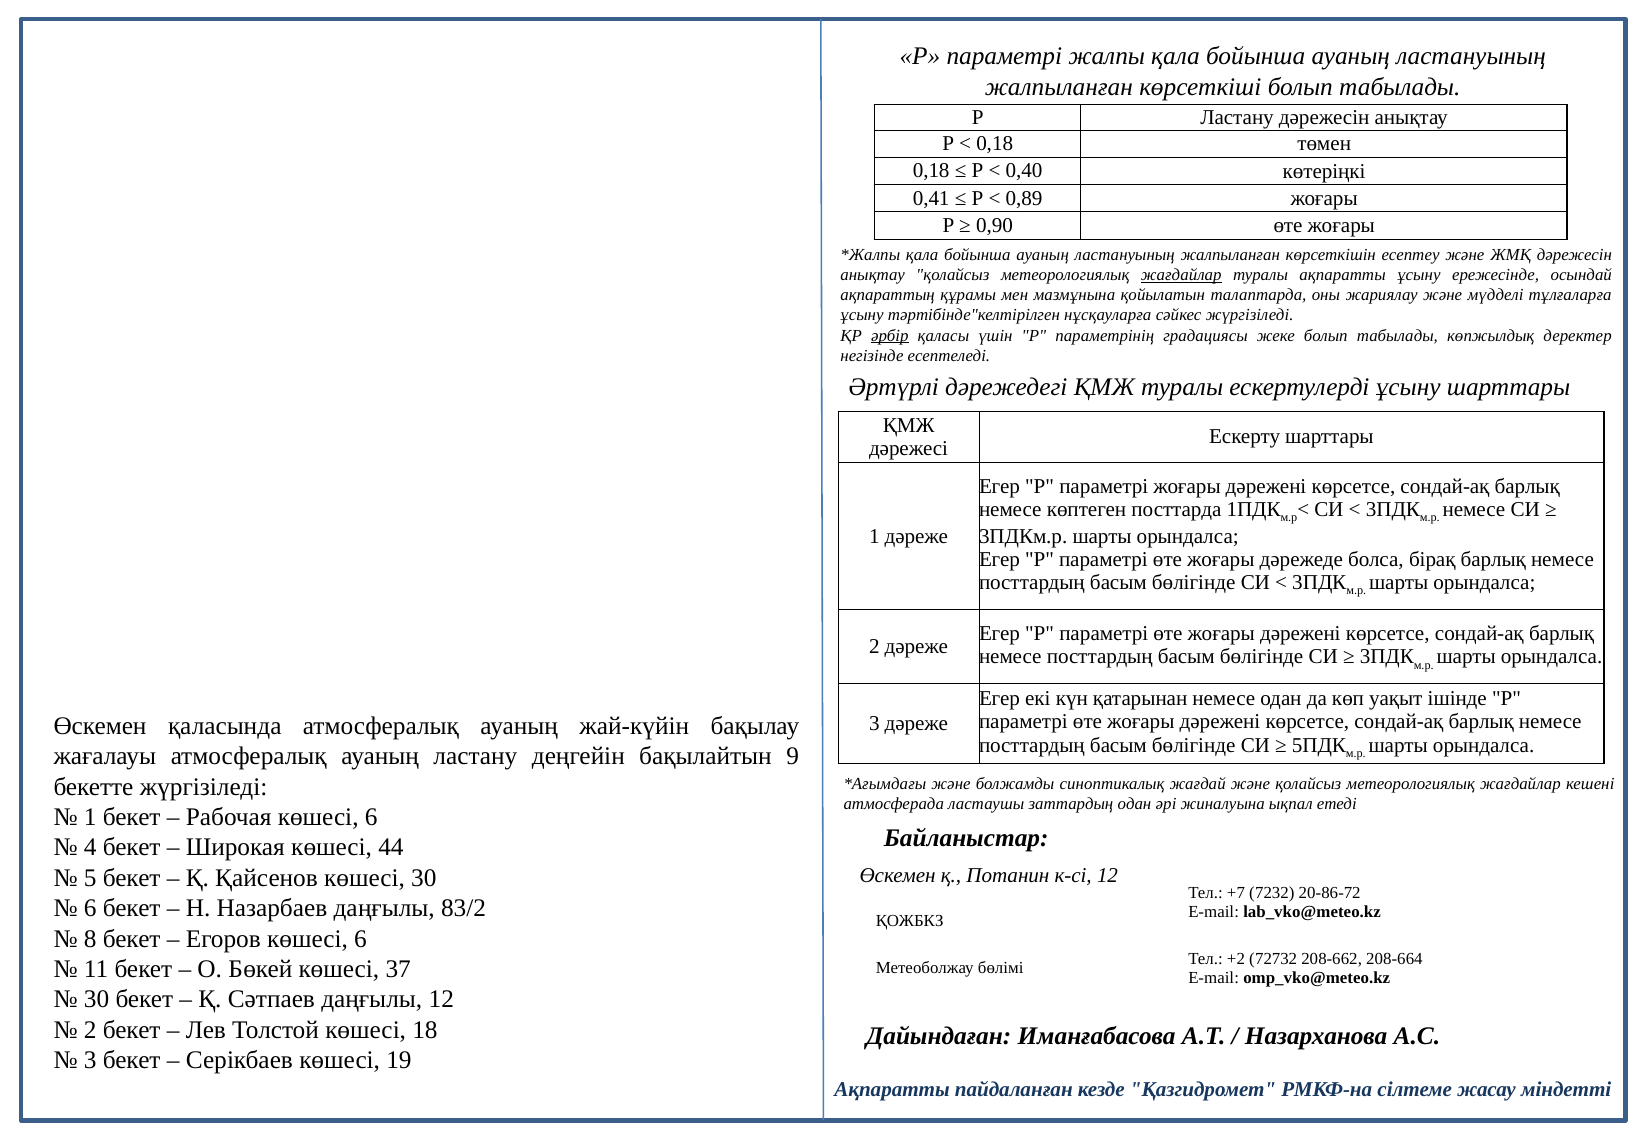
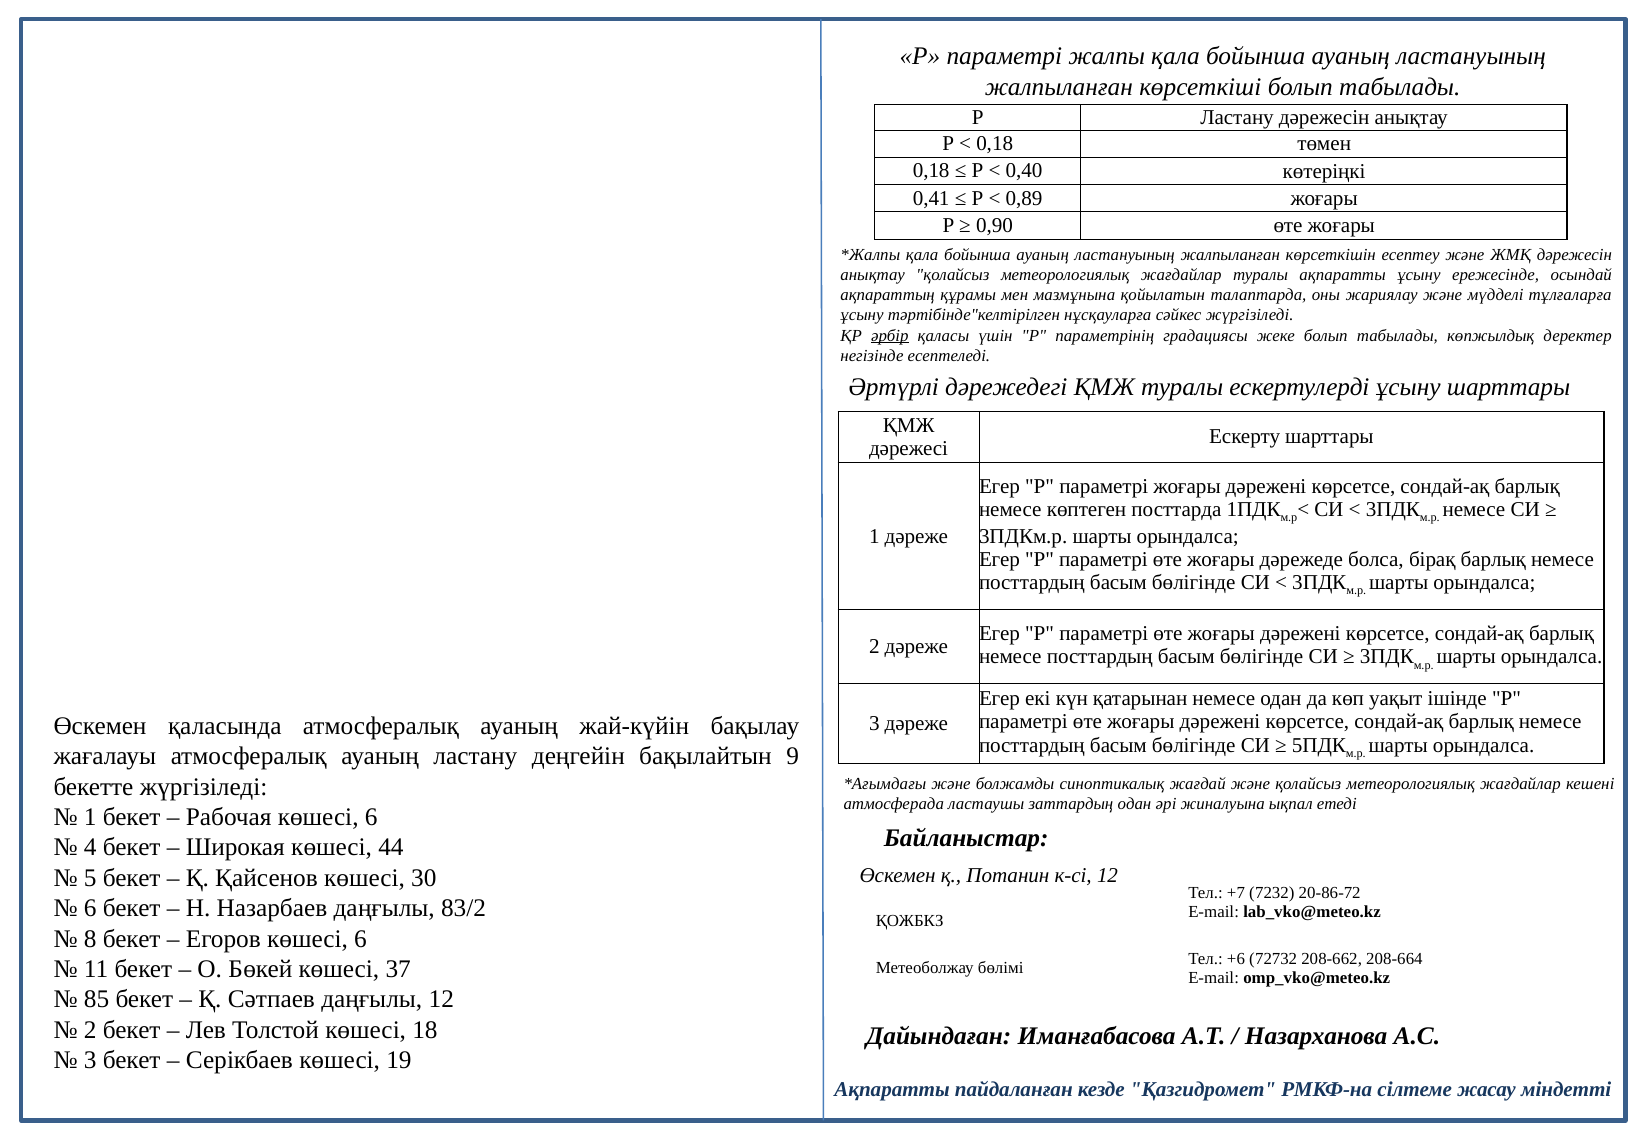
жағдайлар underline: present -> none (1181, 275)
+2: +2 -> +6 (1236, 959)
30: 30 -> 85 (97, 1000)
